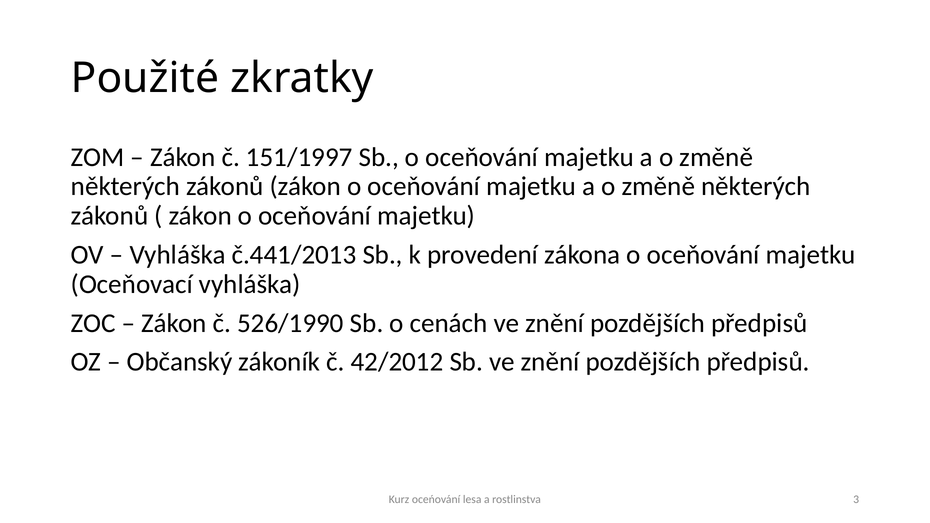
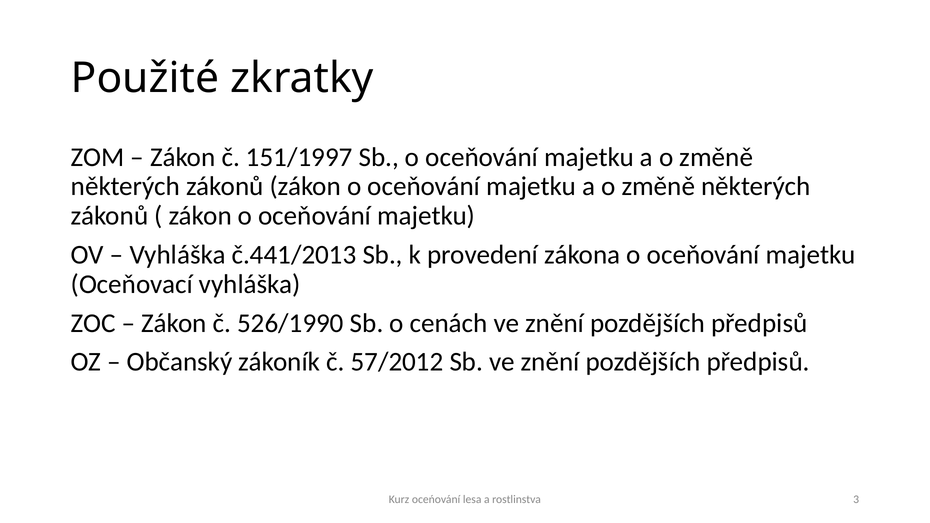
42/2012: 42/2012 -> 57/2012 (397, 362)
